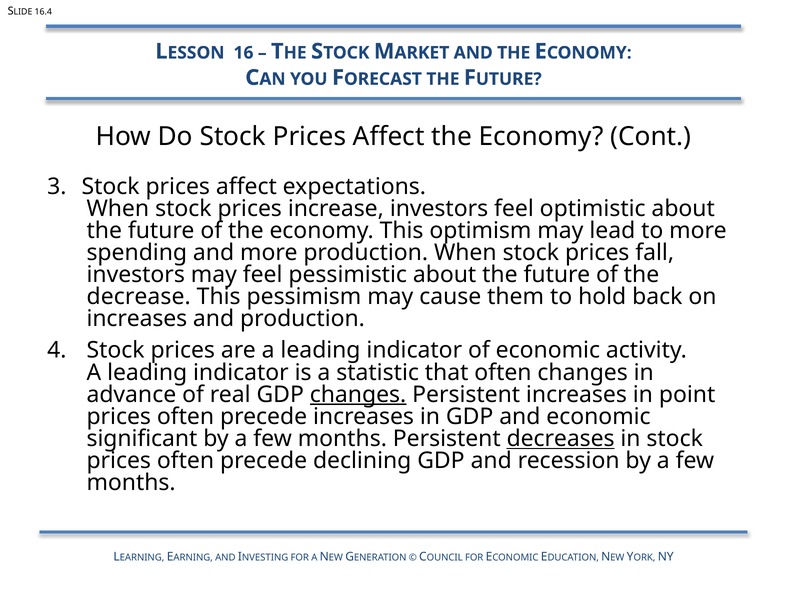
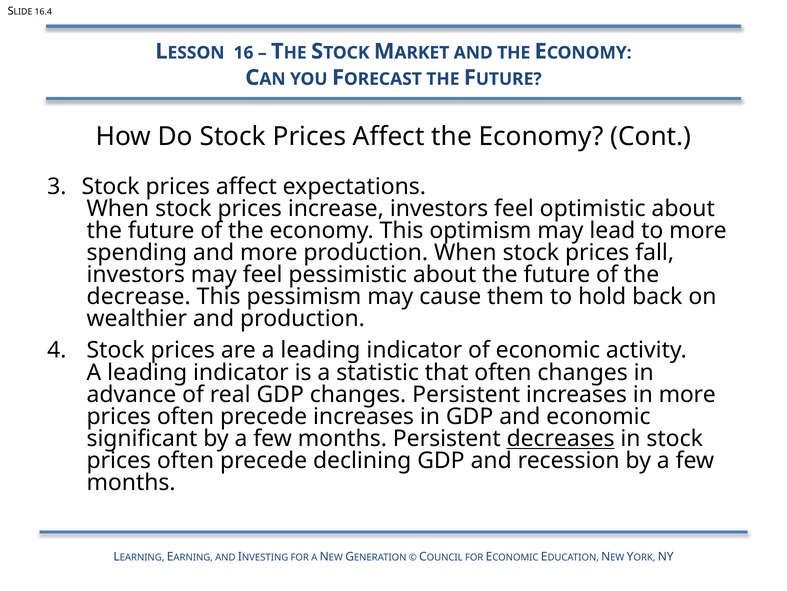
increases: increases -> wealthier (137, 319)
changes underline: present -> none (358, 394)
in point: point -> more (687, 394)
